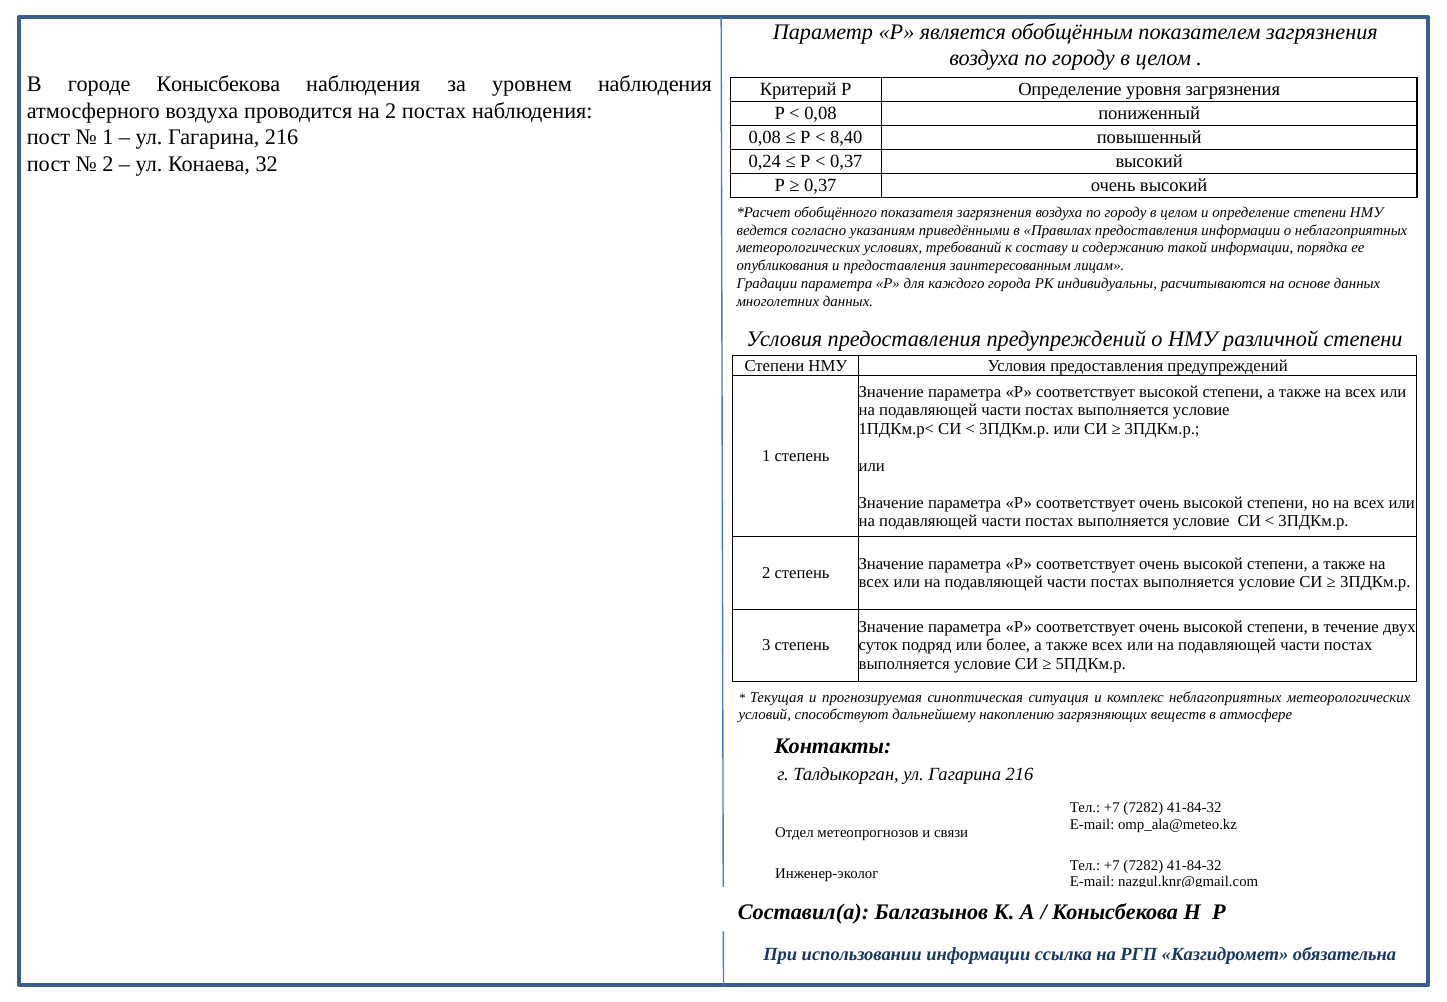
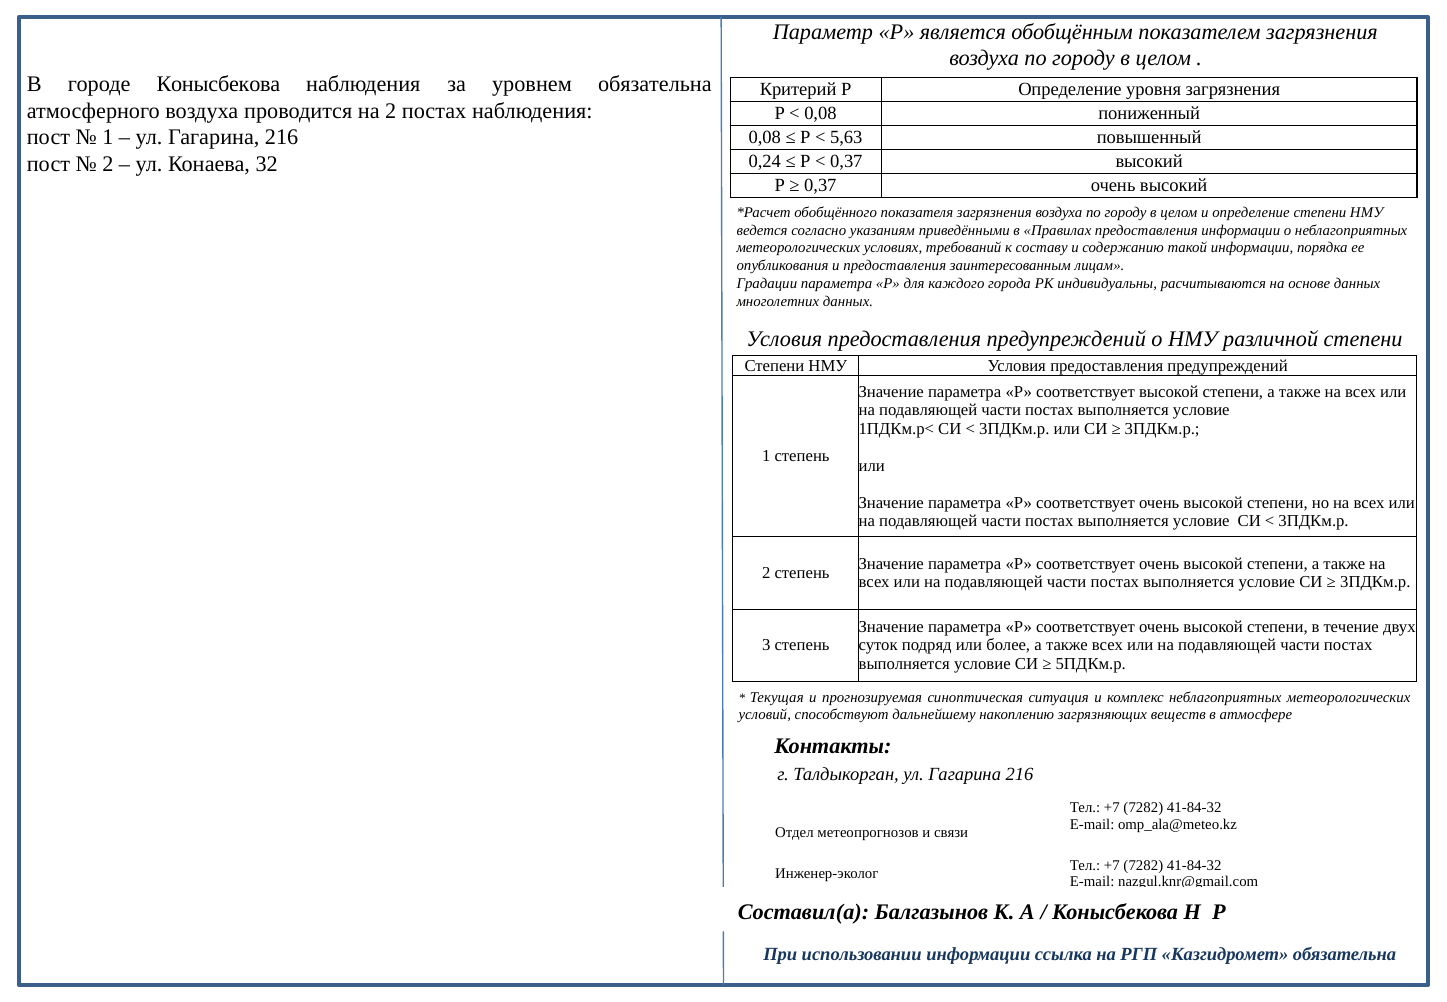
уровнем наблюдения: наблюдения -> обязательна (655, 84)
8,40: 8,40 -> 5,63 (846, 137)
